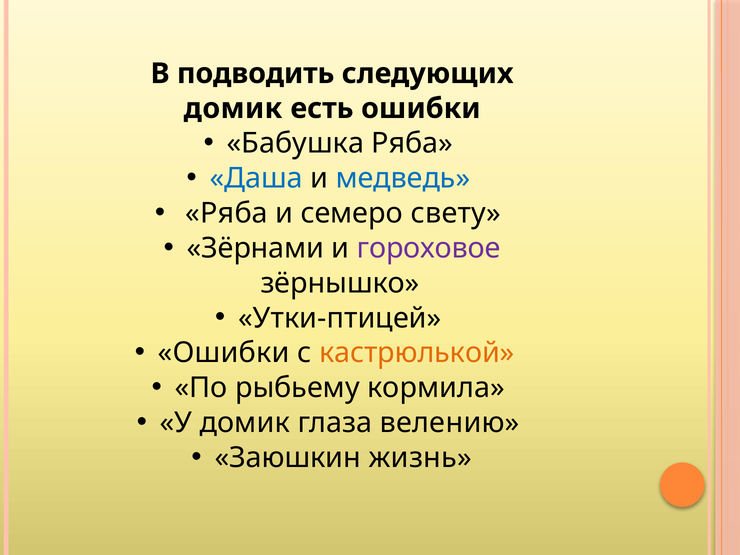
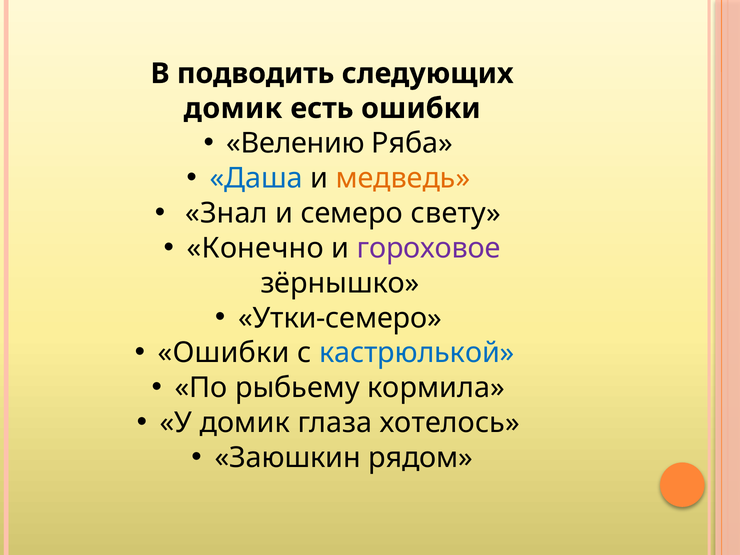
Бабушка: Бабушка -> Велению (296, 143)
медведь colour: blue -> orange (403, 178)
Ряба: Ряба -> Знал (227, 213)
Зёрнами: Зёрнами -> Конечно (255, 248)
Утки-птицей: Утки-птицей -> Утки-семеро (340, 318)
кастрюлькой colour: orange -> blue (417, 353)
велению: велению -> хотелось (450, 423)
жизнь: жизнь -> рядом (421, 458)
